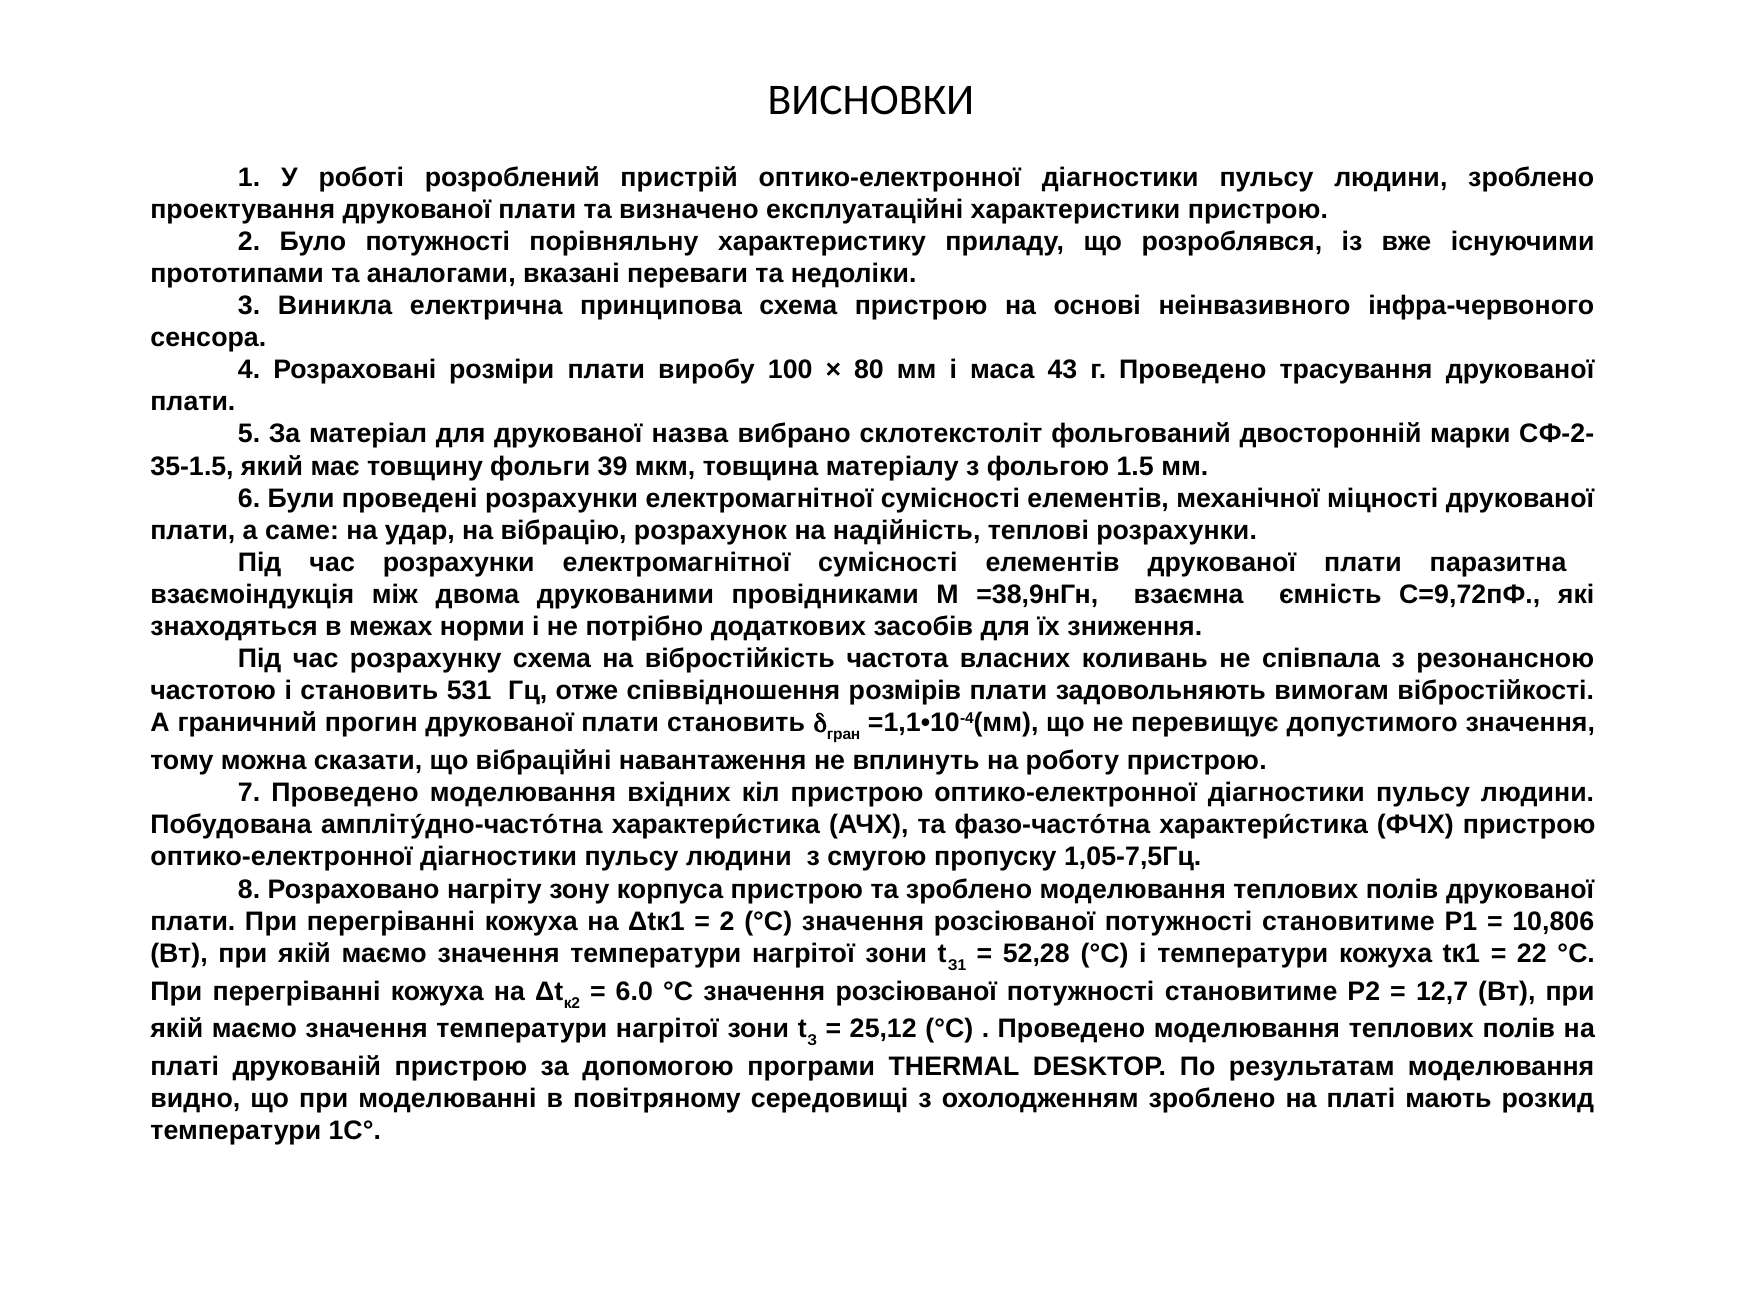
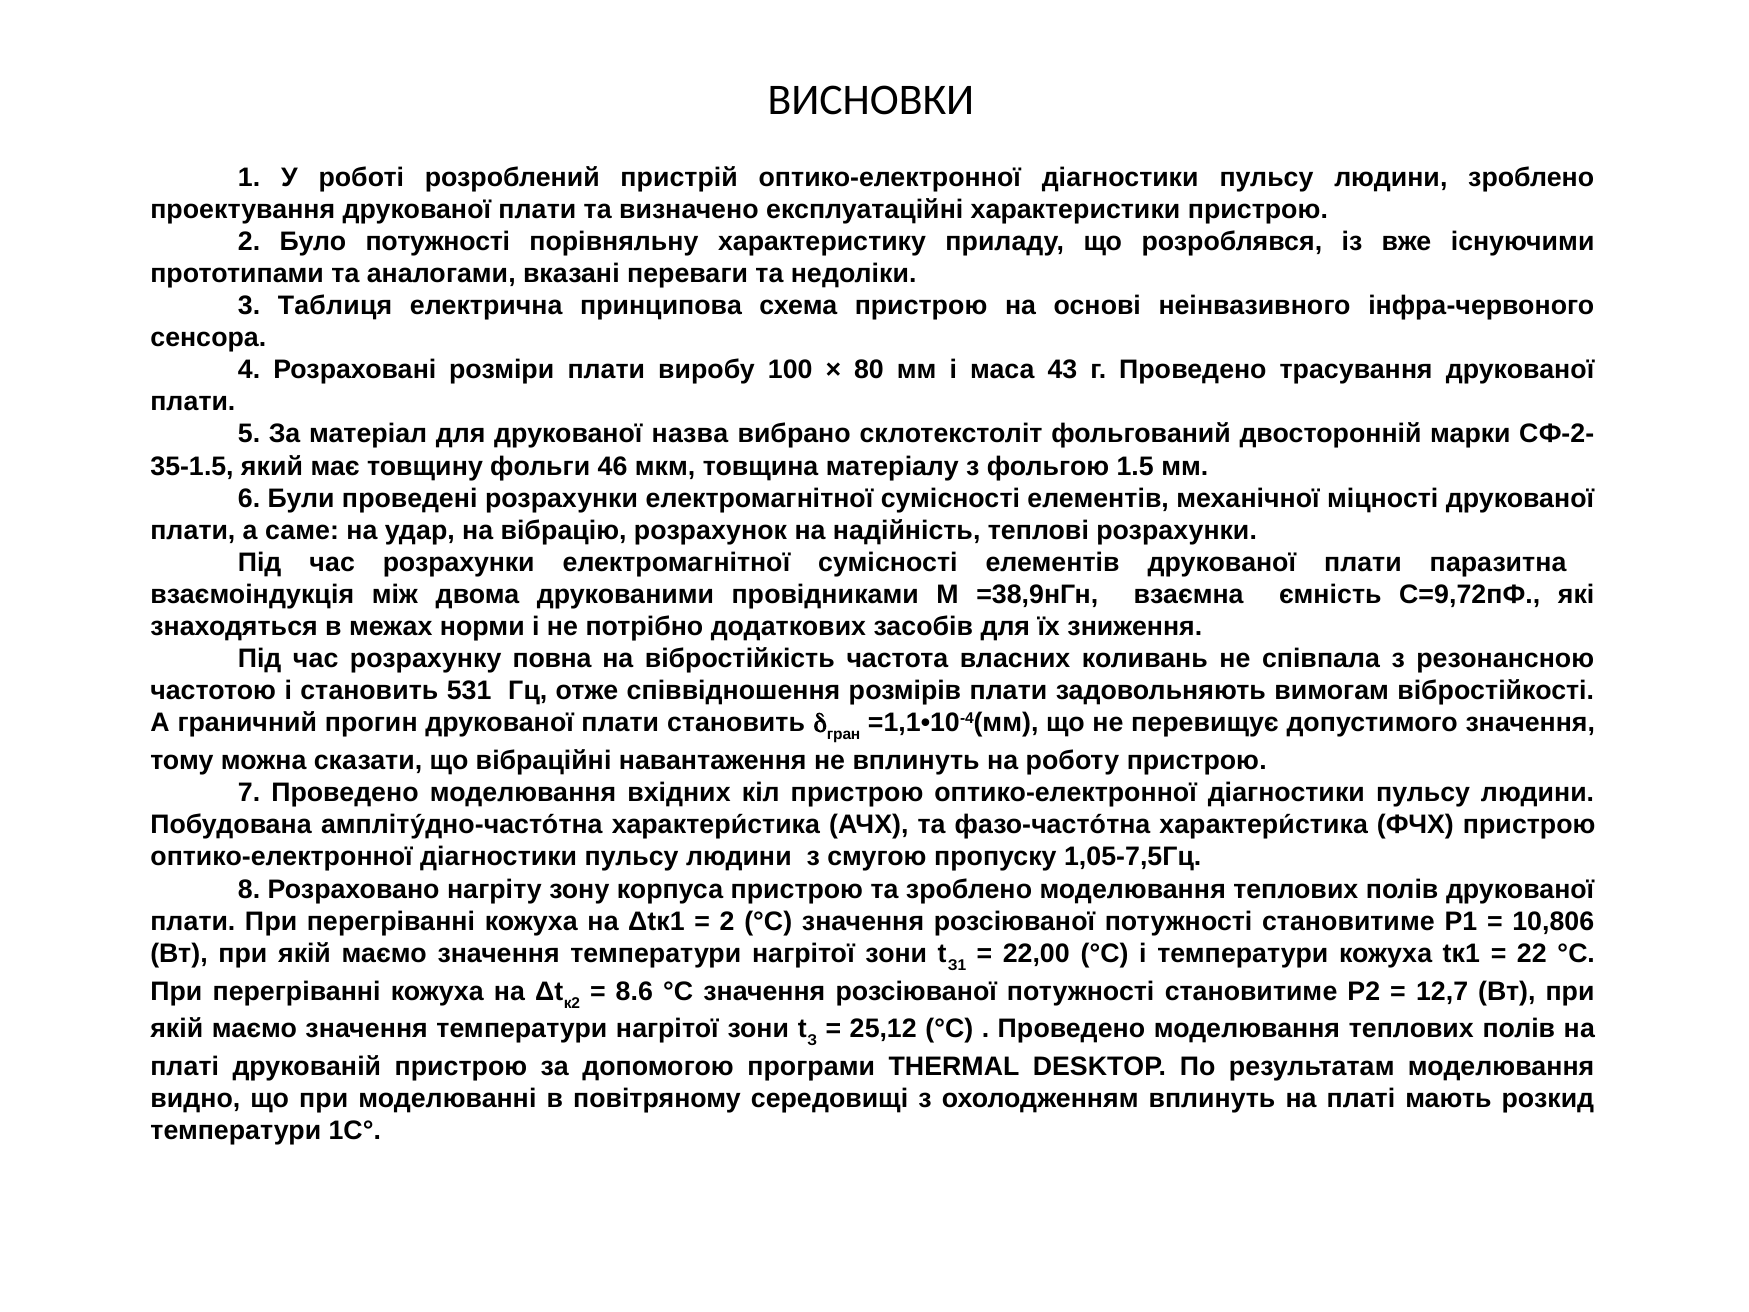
Виникла: Виникла -> Таблиця (335, 306)
39: 39 -> 46 (613, 466)
розрахунку схема: схема -> повна (552, 659)
52,28: 52,28 -> 22,00 (1036, 953)
6.0: 6.0 -> 8.6 (634, 991)
охолодженням зроблено: зроблено -> вплинуть (1212, 1099)
